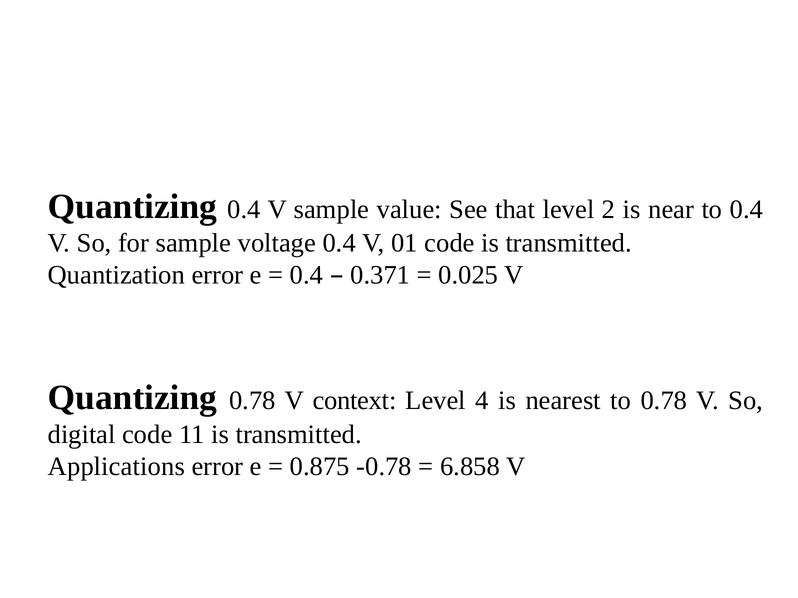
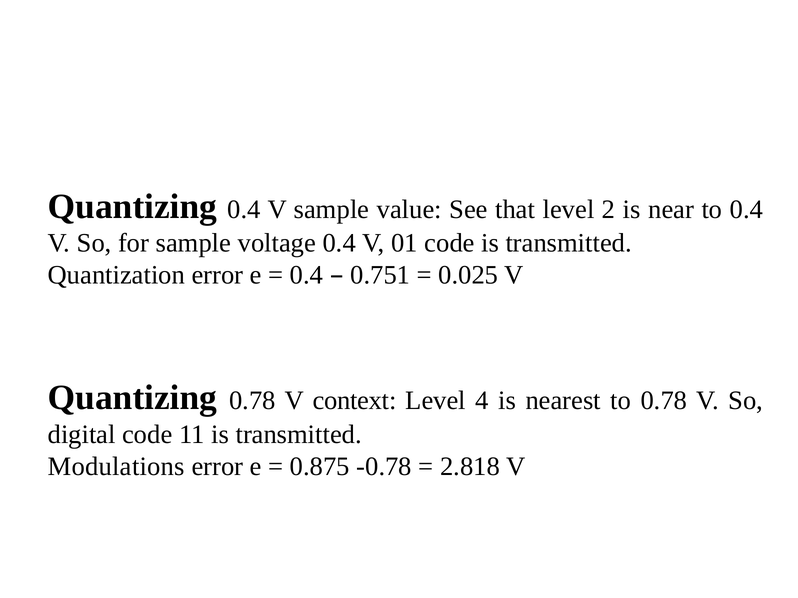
0.371: 0.371 -> 0.751 (380, 275)
Applications: Applications -> Modulations (116, 467)
6.858: 6.858 -> 2.818 (470, 467)
